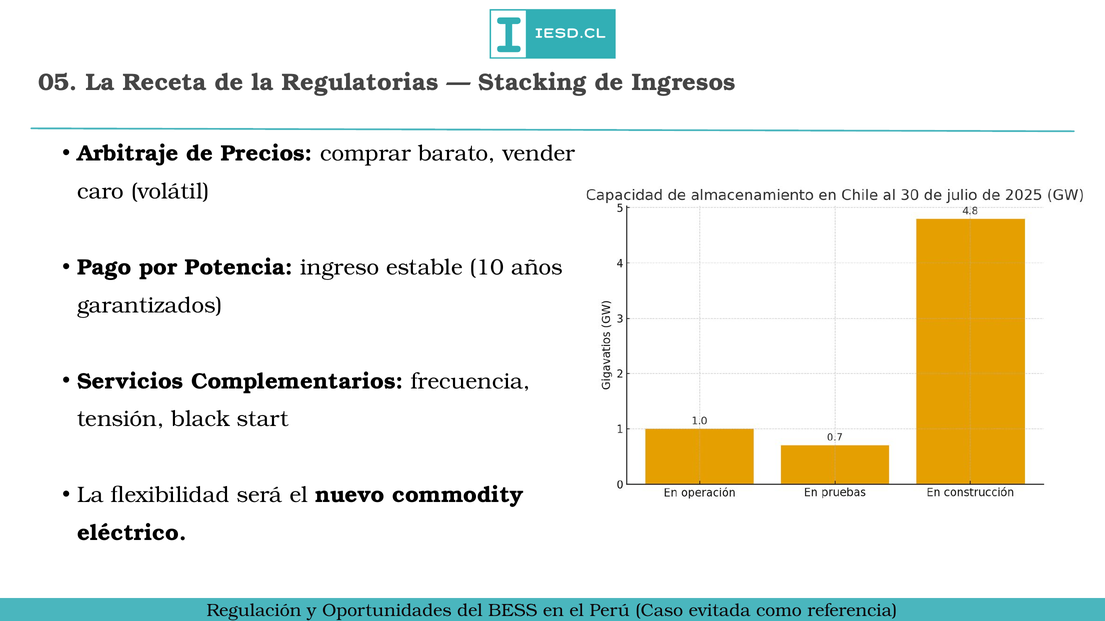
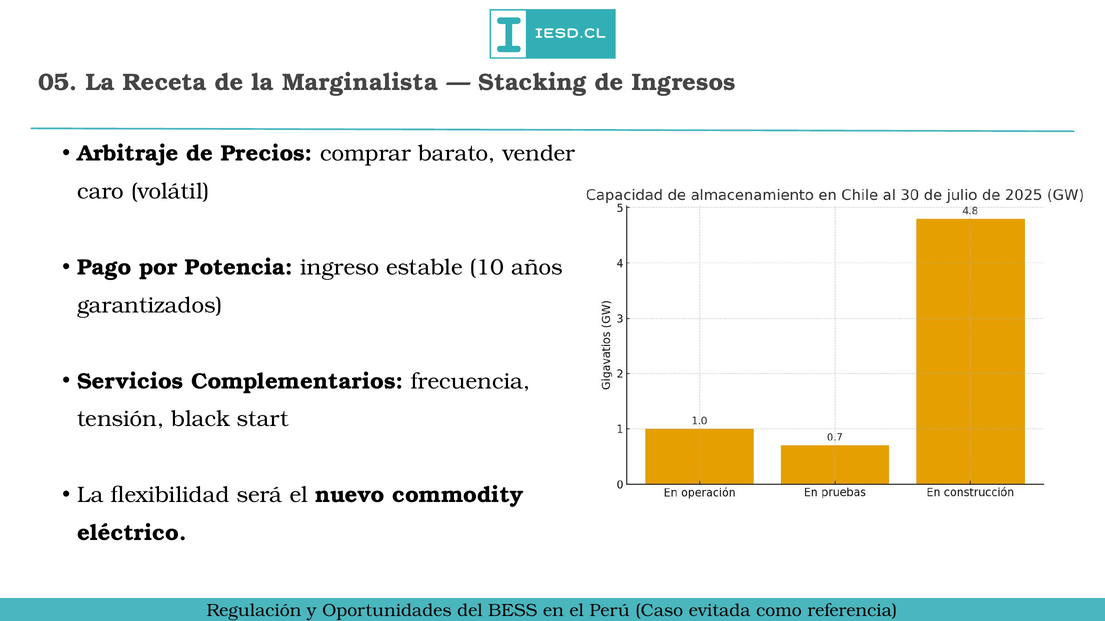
Regulatorias: Regulatorias -> Marginalista (360, 82)
